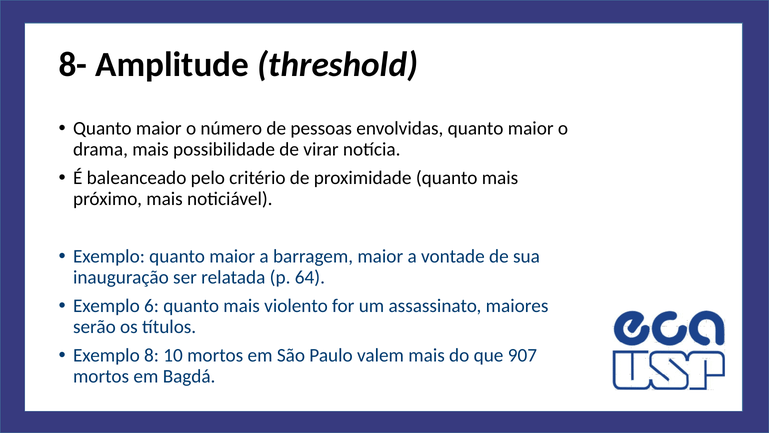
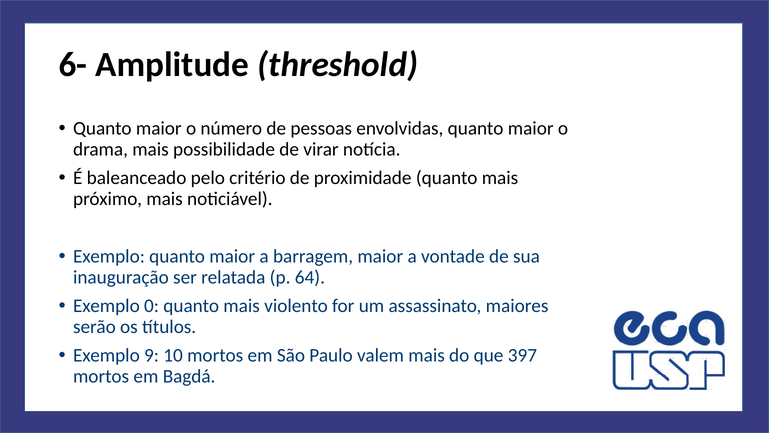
8-: 8- -> 6- (73, 65)
6: 6 -> 0 (152, 306)
8: 8 -> 9 (152, 355)
907: 907 -> 397 (522, 355)
